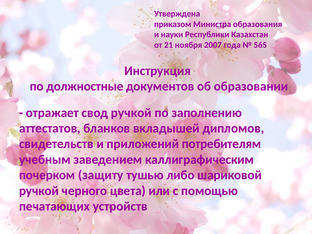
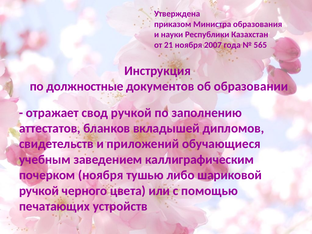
потребителям: потребителям -> обучающиеся (221, 144)
почерком защиту: защиту -> ноября (101, 175)
